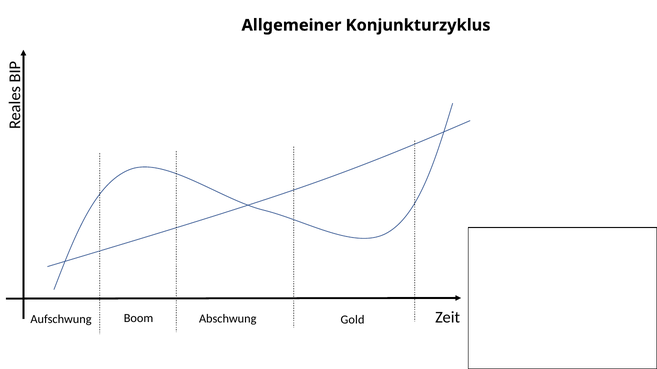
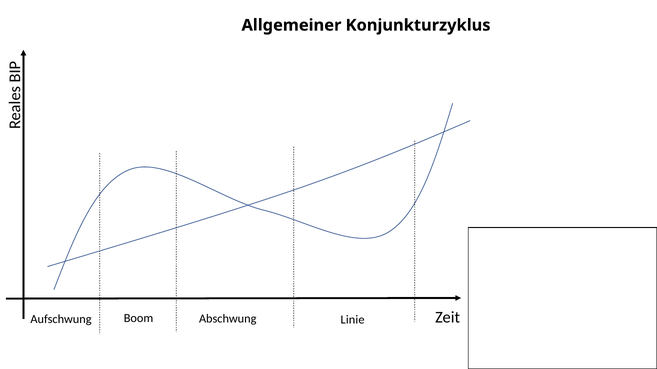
Gold: Gold -> Linie (353, 320)
